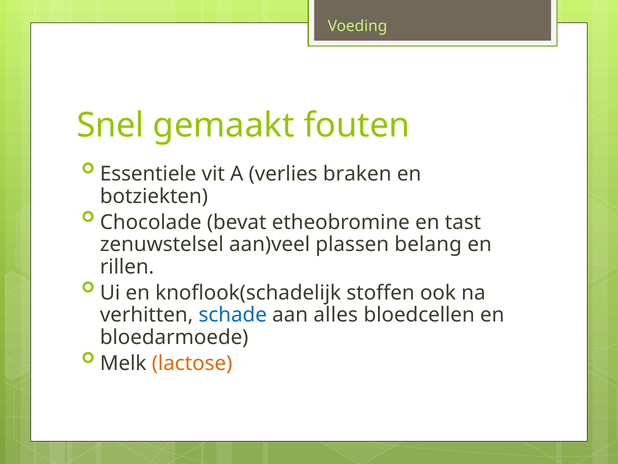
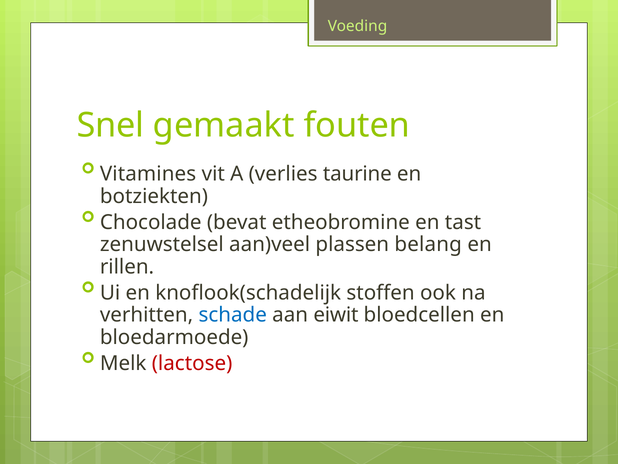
Essentiele: Essentiele -> Vitamines (148, 174)
braken: braken -> taurine (357, 174)
alles: alles -> eiwit (336, 315)
lactose colour: orange -> red (192, 363)
